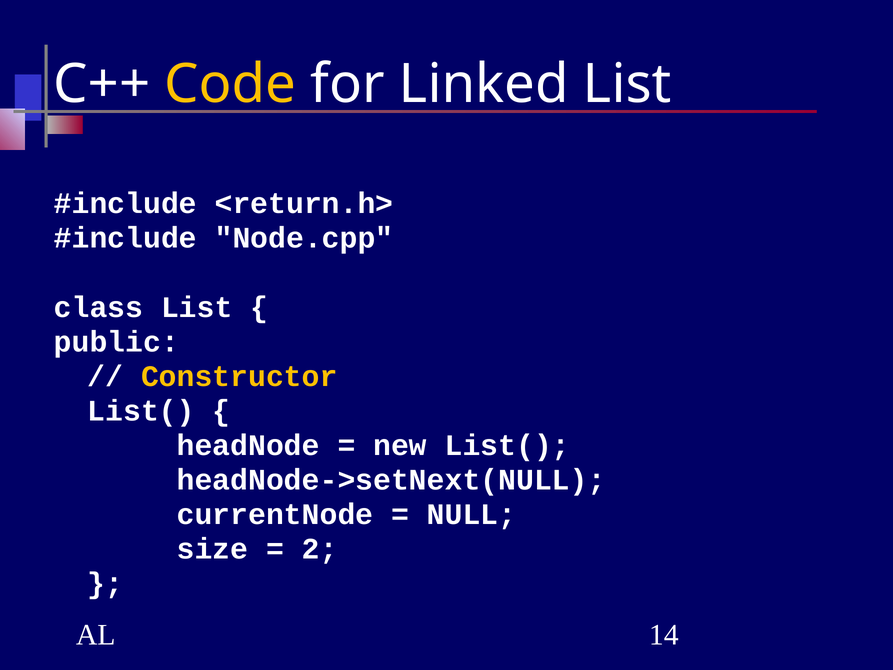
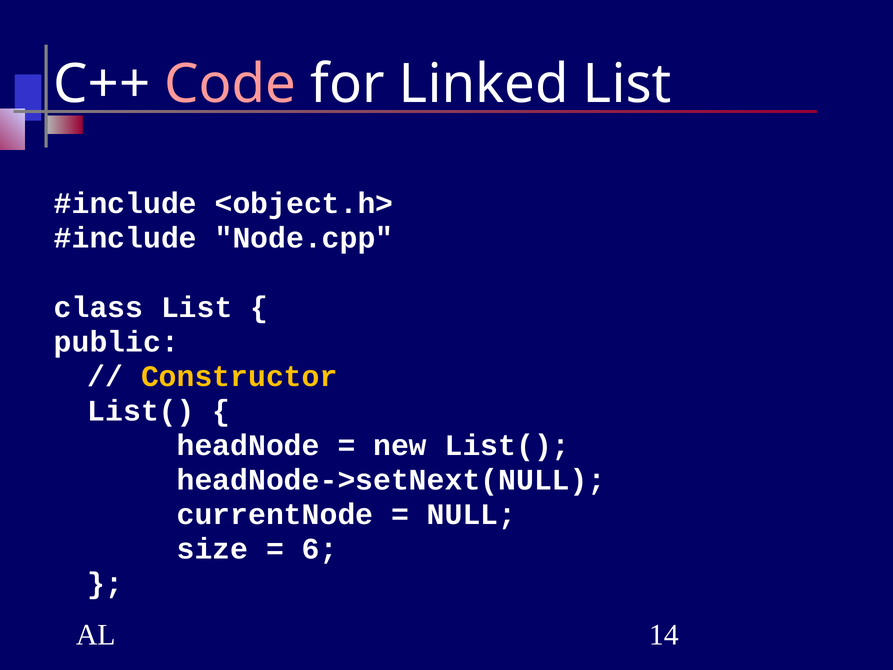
Code colour: yellow -> pink (230, 84)
<return.h>: <return.h> -> <object.h> (304, 204)
2: 2 -> 6 (320, 549)
